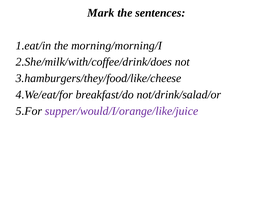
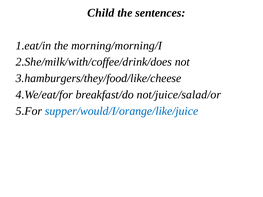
Mark: Mark -> Child (101, 13)
not/drink/salad/or: not/drink/salad/or -> not/juice/salad/or (179, 95)
supper/would/I/orange/like/juice colour: purple -> blue (122, 111)
